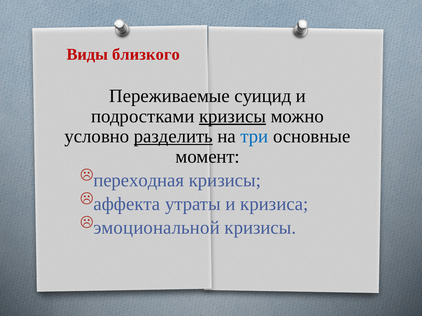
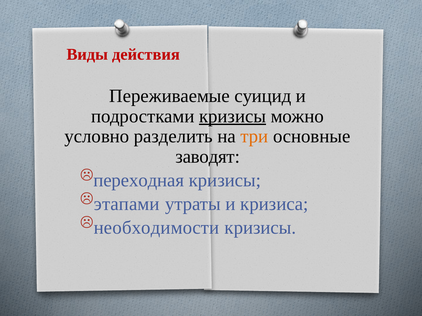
близкого: близкого -> действия (146, 55)
разделить underline: present -> none (173, 137)
три colour: blue -> orange (254, 137)
момент: момент -> заводят (208, 157)
аффекта: аффекта -> этапами (127, 204)
эмоциональной: эмоциональной -> необходимости (157, 228)
